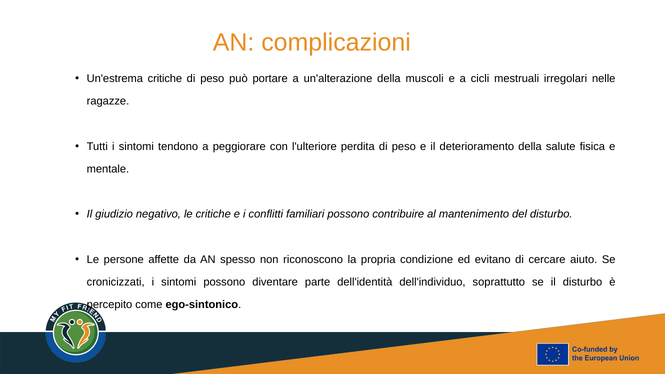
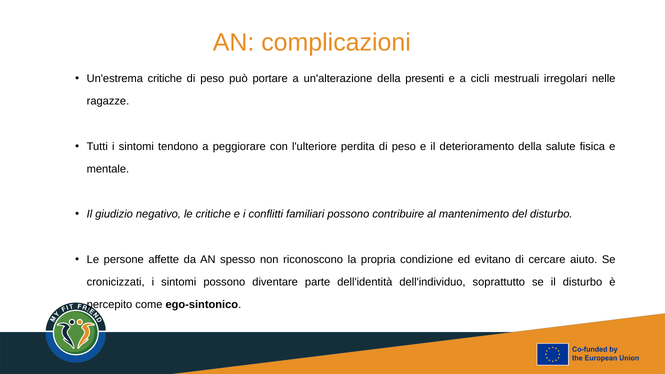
muscoli: muscoli -> presenti (425, 79)
